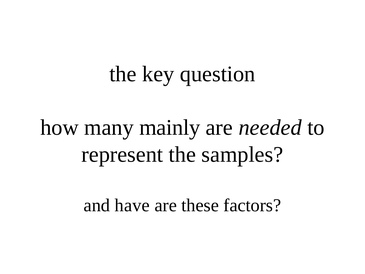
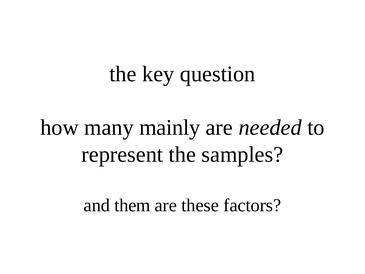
have: have -> them (132, 205)
